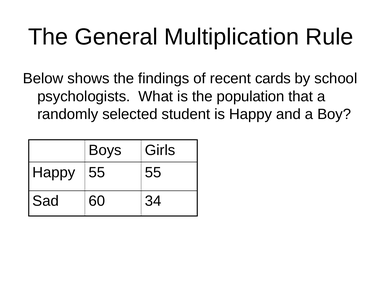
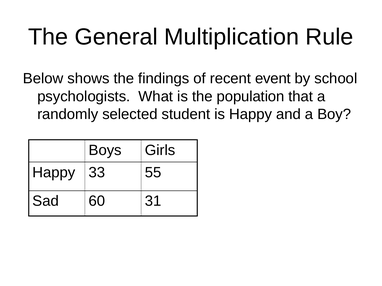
cards: cards -> event (273, 79)
Happy 55: 55 -> 33 (97, 173)
34: 34 -> 31 (153, 201)
